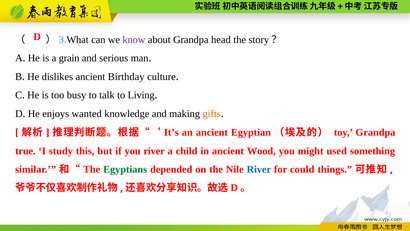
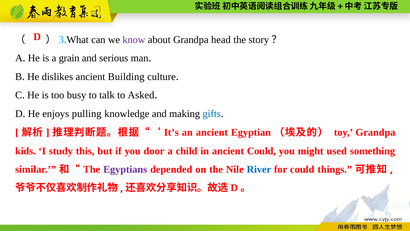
Birthday: Birthday -> Building (126, 77)
Living: Living -> Asked (141, 95)
wanted: wanted -> pulling (87, 113)
gifts colour: orange -> blue (212, 113)
true: true -> kids (25, 151)
you river: river -> door (154, 151)
ancient Wood: Wood -> Could (261, 151)
Egyptians colour: green -> purple (125, 169)
